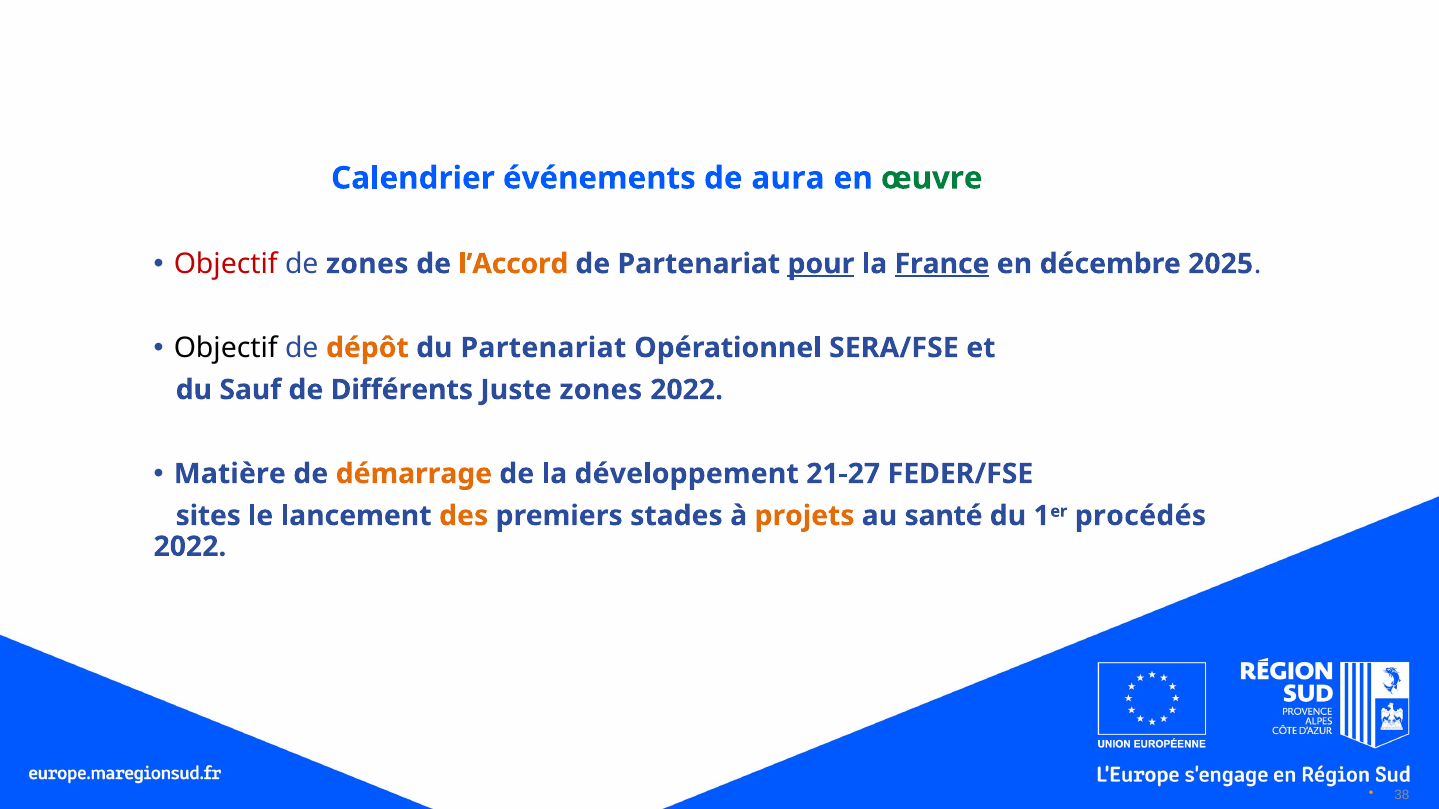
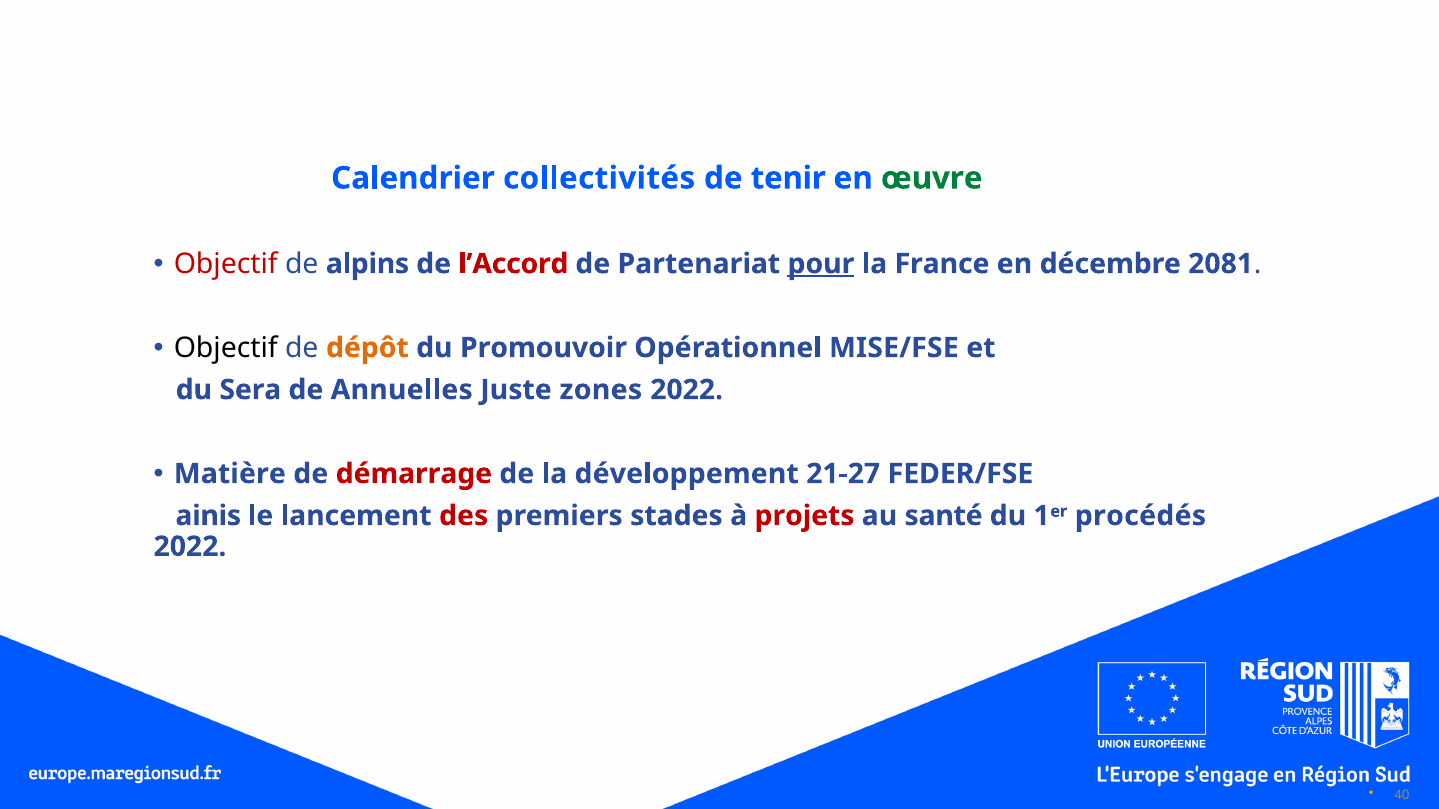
événements: événements -> collectivités (599, 178)
aura: aura -> tenir (788, 178)
de zones: zones -> alpins (367, 264)
l’Accord colour: orange -> red (513, 264)
France underline: present -> none (942, 264)
2025: 2025 -> 2081 (1221, 264)
du Partenariat: Partenariat -> Promouvoir (544, 348)
SERA/FSE: SERA/FSE -> MISE/FSE (894, 348)
Sauf: Sauf -> Sera (250, 390)
Différents: Différents -> Annuelles (402, 390)
démarrage colour: orange -> red (414, 474)
sites: sites -> ainis (208, 516)
des colour: orange -> red (464, 516)
projets colour: orange -> red (805, 516)
38: 38 -> 40 (1402, 796)
